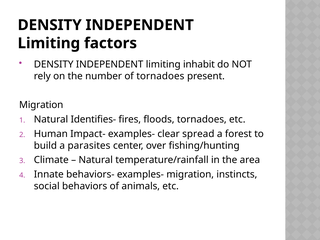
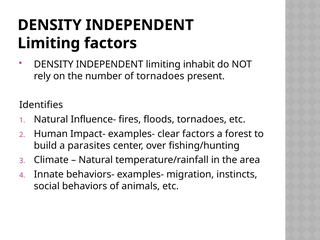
Migration: Migration -> Identifies (41, 105)
Identifies-: Identifies- -> Influence- (93, 119)
clear spread: spread -> factors (198, 134)
